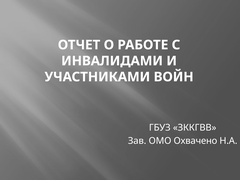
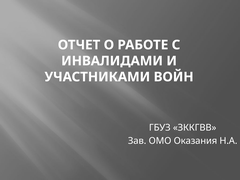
Охвачено: Охвачено -> Оказания (195, 141)
